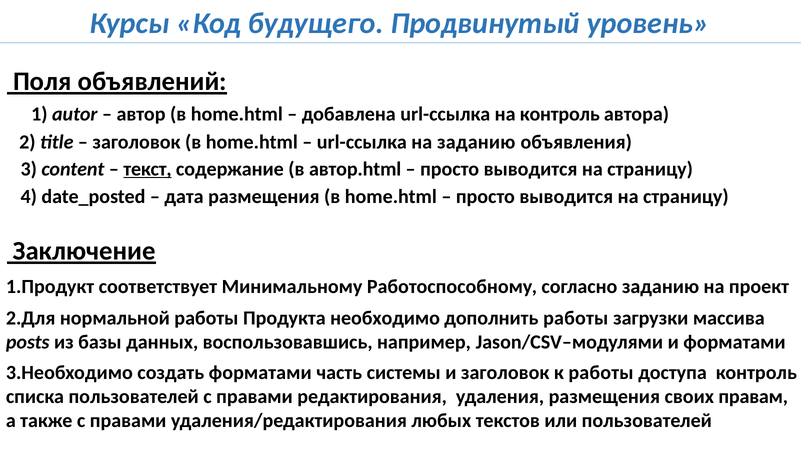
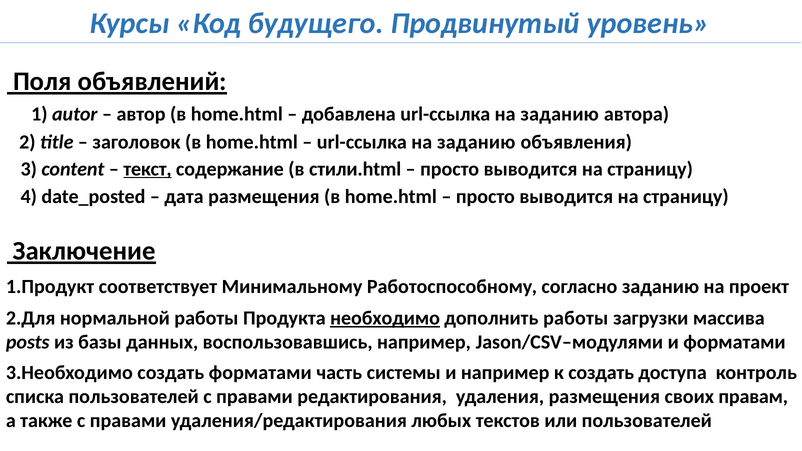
добавлена url-ссылка на контроль: контроль -> заданию (560, 114)
автор.html: автор.html -> стили.html (355, 169)
необходимо underline: none -> present (385, 318)
и заголовок: заголовок -> например (505, 373)
к работы: работы -> создать (601, 373)
